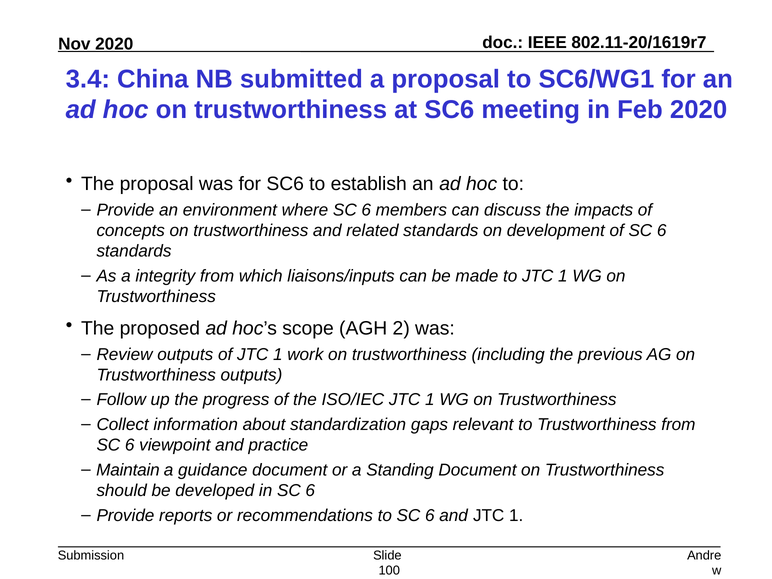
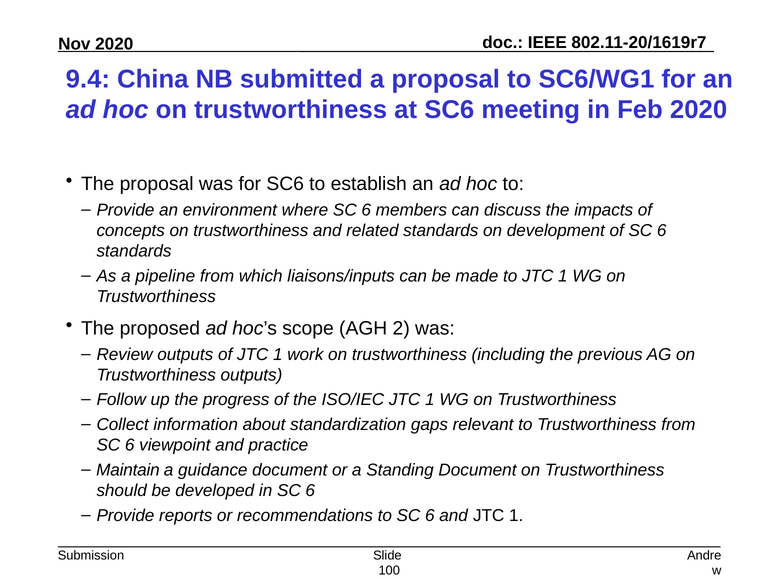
3.4: 3.4 -> 9.4 (88, 79)
integrity: integrity -> pipeline (165, 276)
